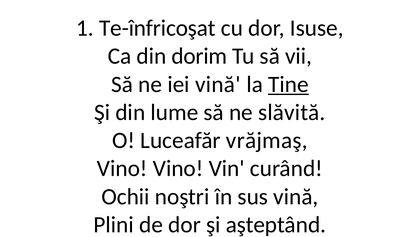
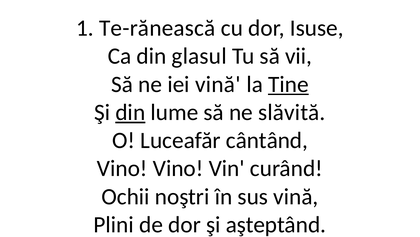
Te-înfricoşat: Te-înfricoşat -> Te-rănească (157, 28)
dorim: dorim -> glasul (199, 56)
din underline: none -> present (130, 112)
vrăjmaş: vrăjmaş -> cântând (267, 140)
